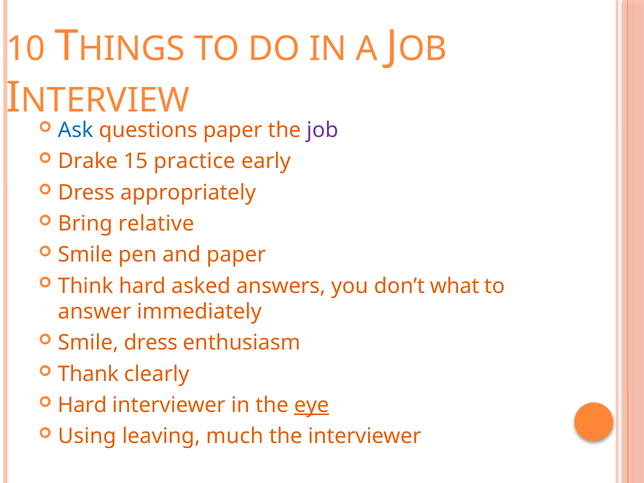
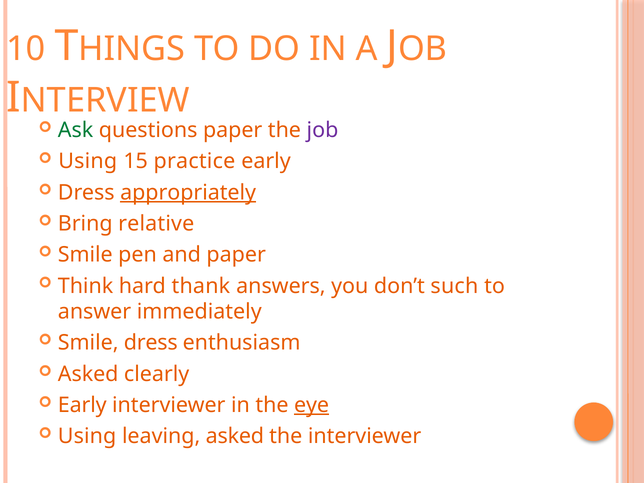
Ask colour: blue -> green (76, 130)
Drake: Drake -> Using (88, 161)
appropriately underline: none -> present (188, 193)
asked: asked -> thank (201, 286)
what: what -> such (454, 286)
Thank: Thank -> Asked (88, 374)
Hard: Hard -> Early (82, 405)
leaving much: much -> asked (235, 436)
